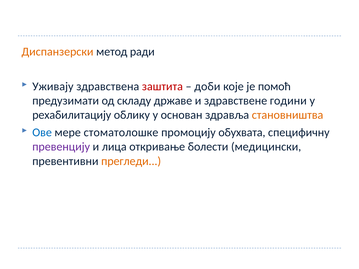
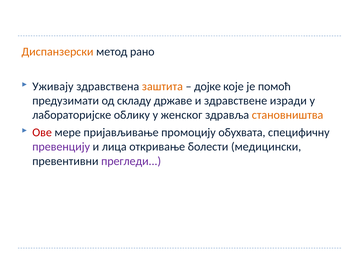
ради: ради -> рано (142, 52)
заштита colour: red -> orange (162, 86)
доби: доби -> дојке (207, 86)
години: години -> изради (288, 101)
рехабилитацију: рехабилитацију -> лабораторијске (72, 115)
основан: основан -> женског (182, 115)
Ове colour: blue -> red (42, 132)
стоматолошке: стоматолошке -> пријављивање (121, 132)
прегледи colour: orange -> purple (131, 161)
